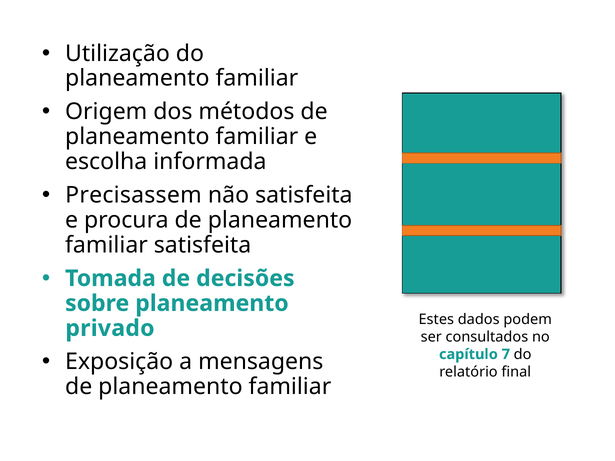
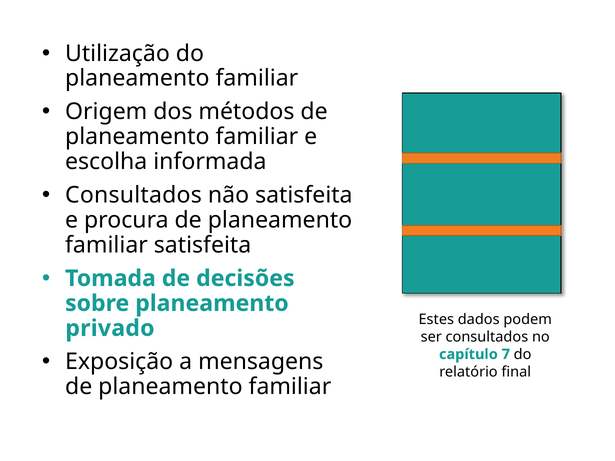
Precisassem: Precisassem -> Consultados (133, 195)
